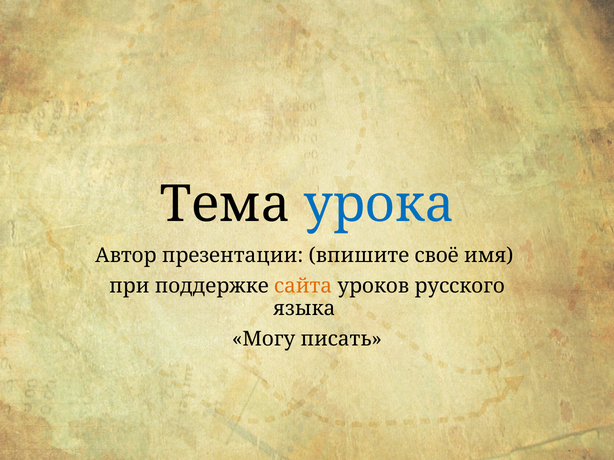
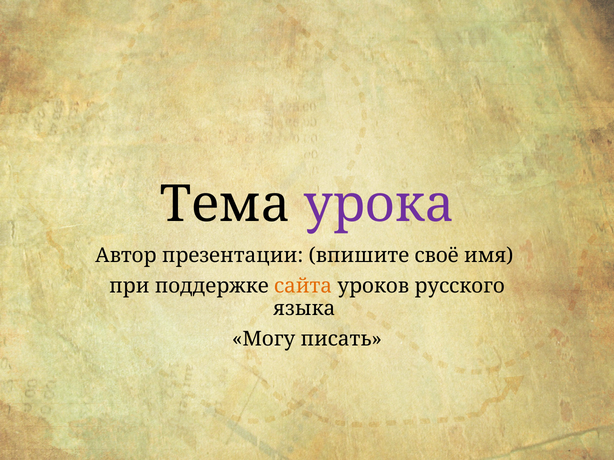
урока colour: blue -> purple (379, 205)
